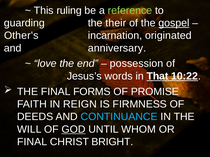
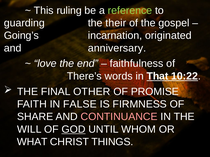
gospel underline: present -> none (174, 23)
Other’s: Other’s -> Going’s (21, 36)
possession: possession -> faithfulness (137, 64)
Jesus’s: Jesus’s -> There’s (84, 76)
FORMS: FORMS -> OTHER (92, 92)
REIGN: REIGN -> FALSE (80, 104)
DEEDS: DEEDS -> SHARE (35, 117)
CONTINUANCE colour: light blue -> pink (119, 117)
FINAL: FINAL -> WHAT (32, 142)
BRIGHT: BRIGHT -> THINGS (112, 142)
